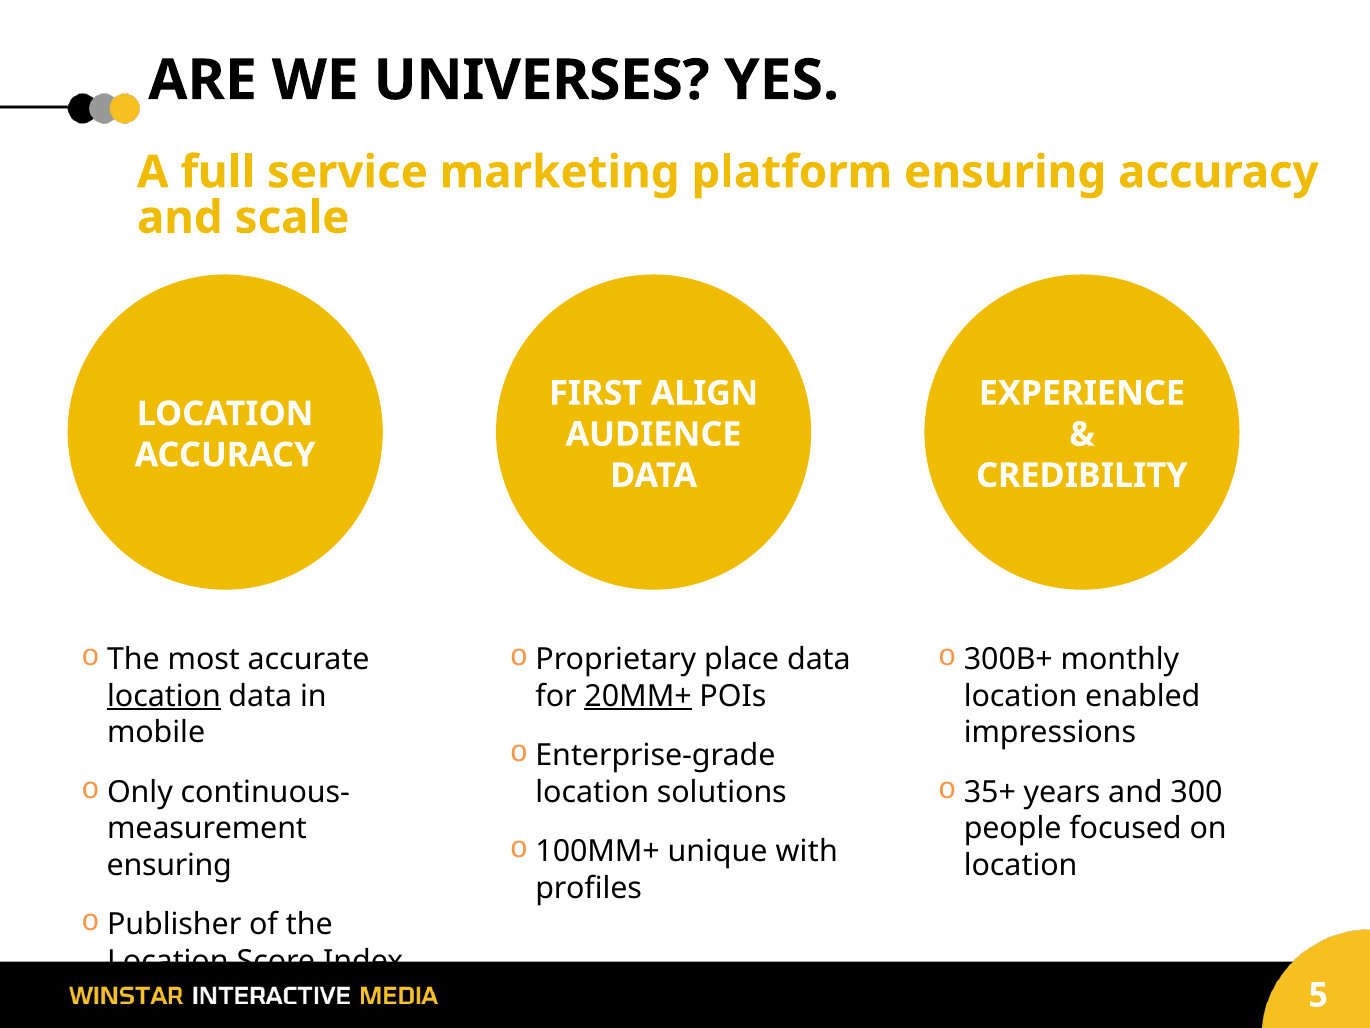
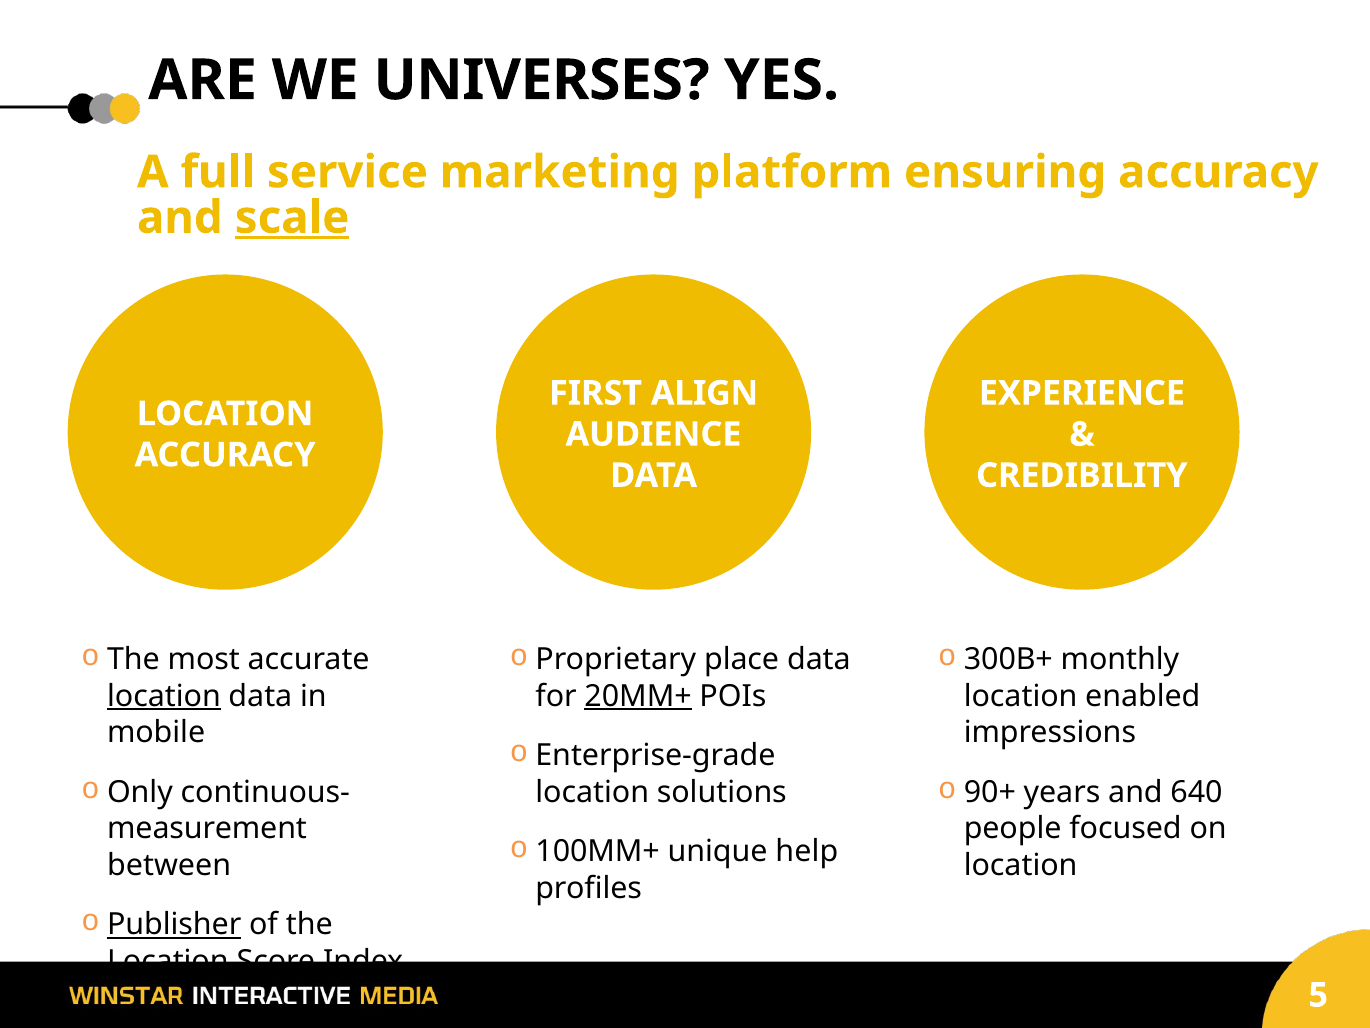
scale underline: none -> present (292, 218)
35+: 35+ -> 90+ (990, 792)
300: 300 -> 640 (1196, 792)
with: with -> help (807, 851)
ensuring: ensuring -> between (169, 865)
Publisher underline: none -> present (174, 924)
